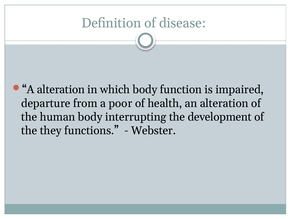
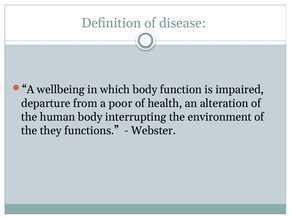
A alteration: alteration -> wellbeing (61, 89)
development: development -> environment (220, 117)
